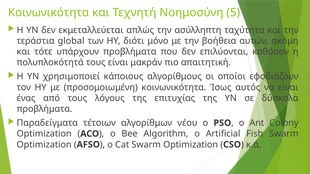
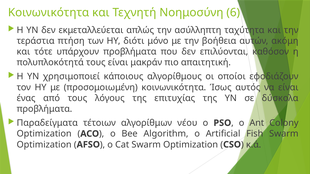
5: 5 -> 6 (233, 12)
global: global -> πτήση (71, 41)
